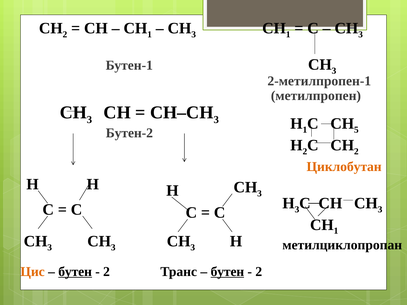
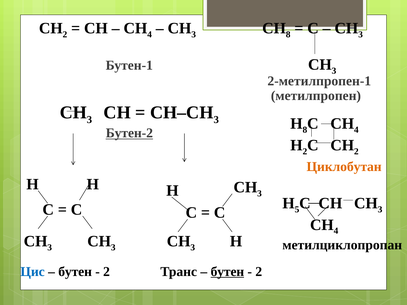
1: 1 -> 4 (150, 34)
1: 1 -> 8 (288, 34)
Н 1: 1 -> 8 (305, 130)
С СН 5: 5 -> 4 (356, 130)
Бутен-2 underline: none -> present (129, 133)
Н 3: 3 -> 5 (297, 210)
1: 1 -> 4 (336, 231)
Цис colour: orange -> blue (33, 272)
бутен underline: present -> none (75, 272)
